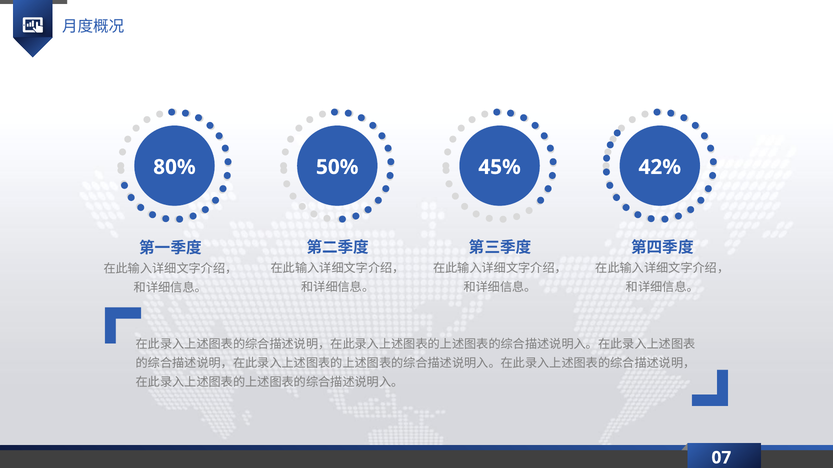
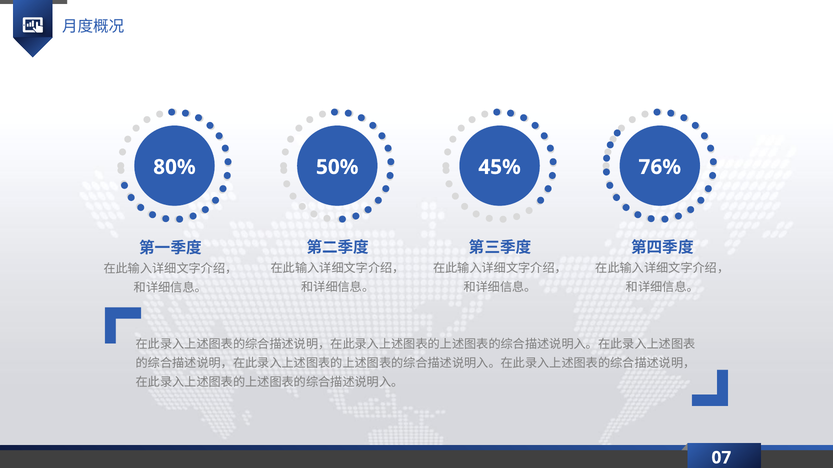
42%: 42% -> 76% (660, 167)
